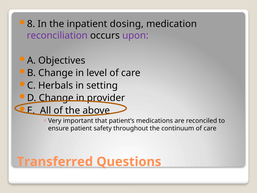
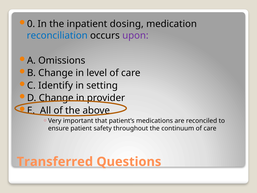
8: 8 -> 0 (31, 24)
reconciliation colour: purple -> blue (57, 36)
Objectives: Objectives -> Omissions (62, 60)
Herbals: Herbals -> Identify (56, 85)
